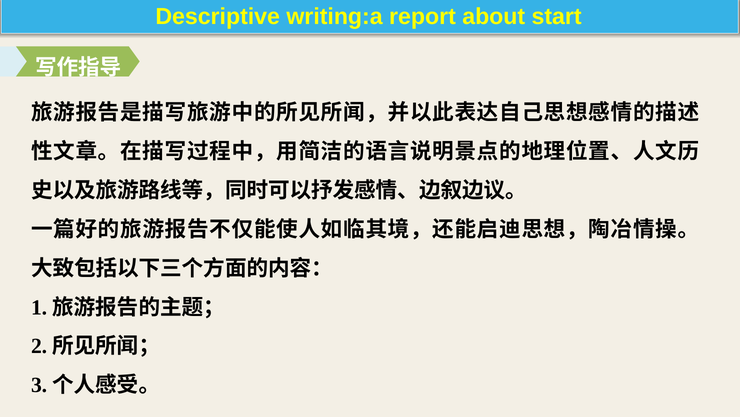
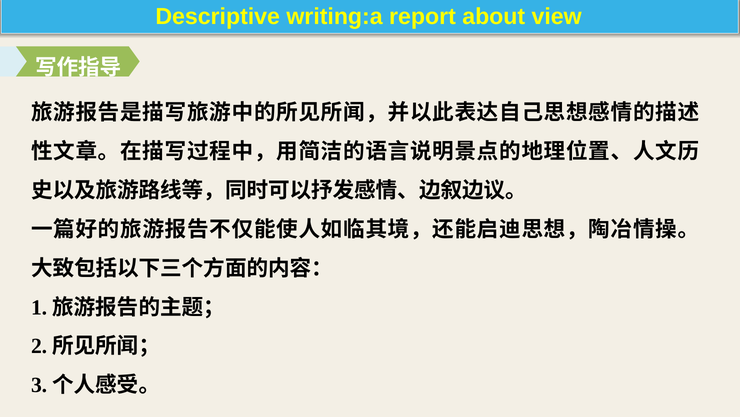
start: start -> view (557, 17)
